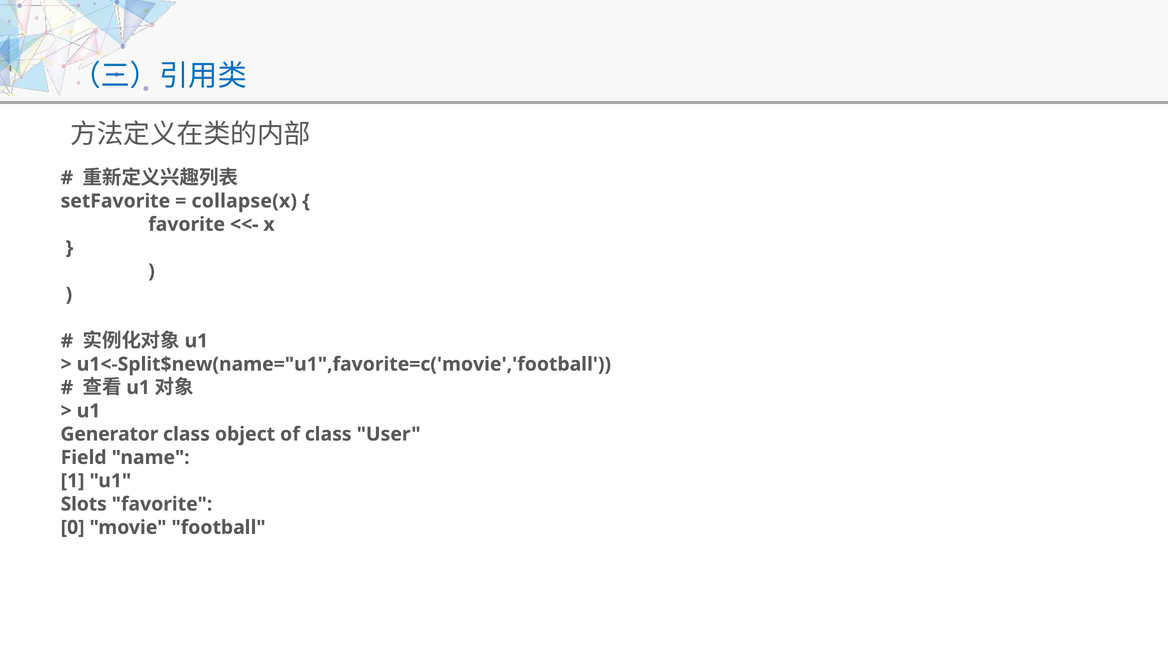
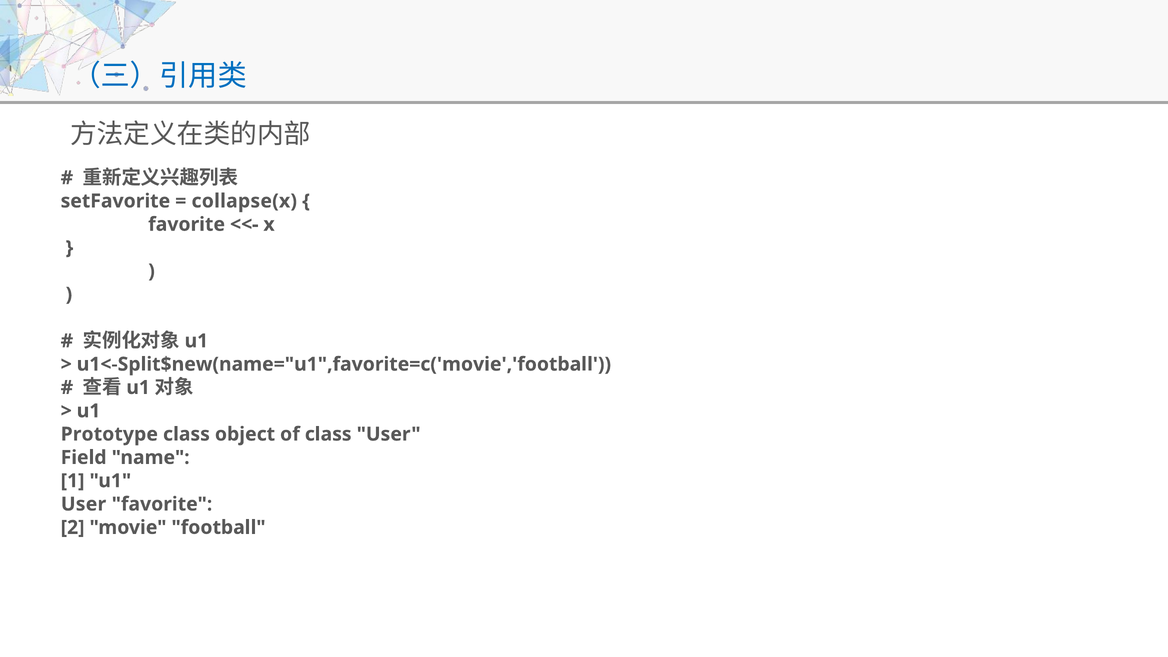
Generator: Generator -> Prototype (109, 434)
Slots: Slots -> User (84, 504)
0: 0 -> 2 (73, 527)
